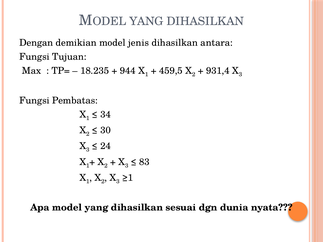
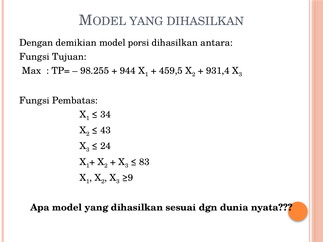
jenis: jenis -> porsi (139, 43)
18.235: 18.235 -> 98.255 (95, 71)
30: 30 -> 43 (106, 130)
≥1: ≥1 -> ≥9 (128, 178)
